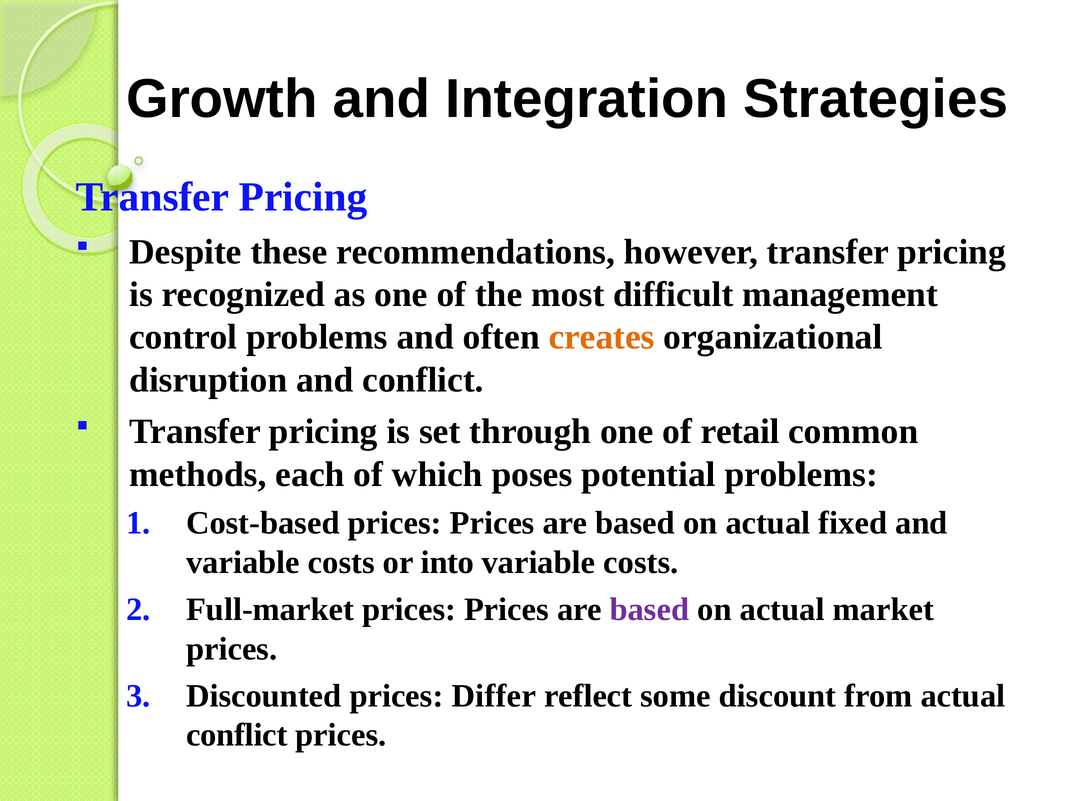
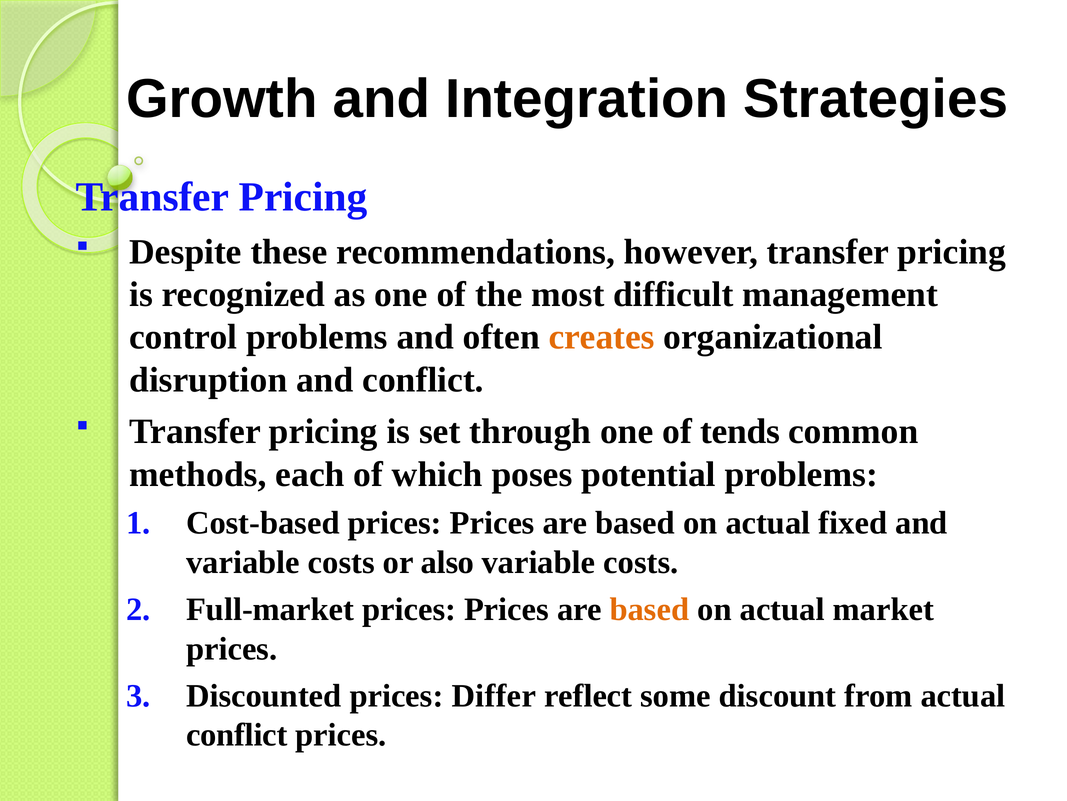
retail: retail -> tends (740, 431)
into: into -> also (447, 562)
based colour: purple -> orange (649, 609)
